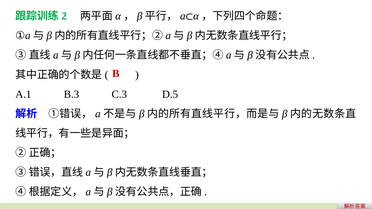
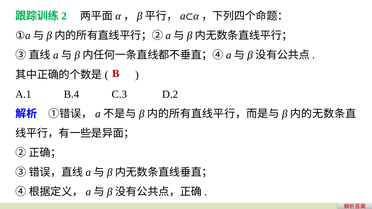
B.3: B.3 -> B.4 (71, 94)
D.5: D.5 -> D.2 (170, 94)
